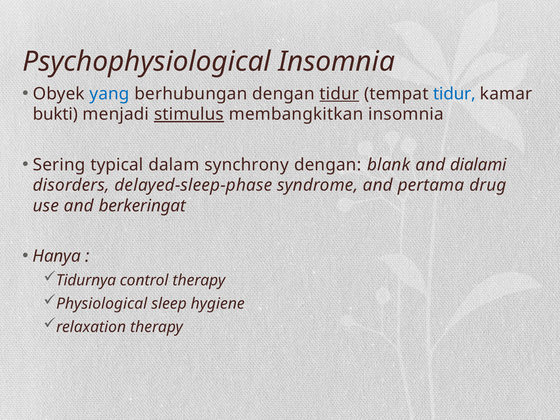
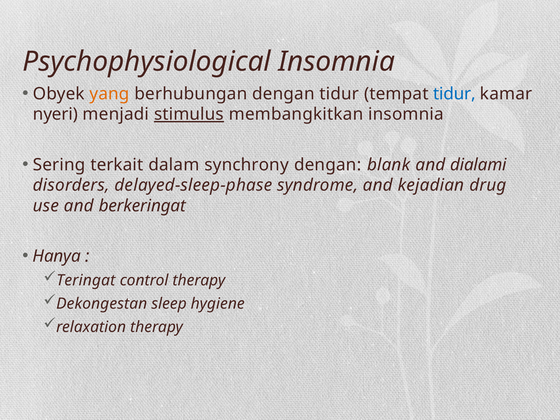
yang colour: blue -> orange (110, 94)
tidur underline: present -> none (339, 94)
bukti: bukti -> nyeri (55, 114)
typical: typical -> terkait (117, 165)
pertama: pertama -> kejadian (431, 185)
Tidurnya: Tidurnya -> Teringat (86, 280)
Physiological: Physiological -> Dekongestan (102, 304)
